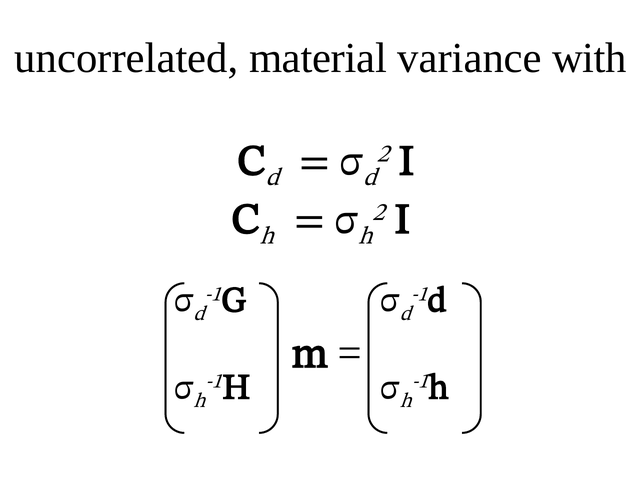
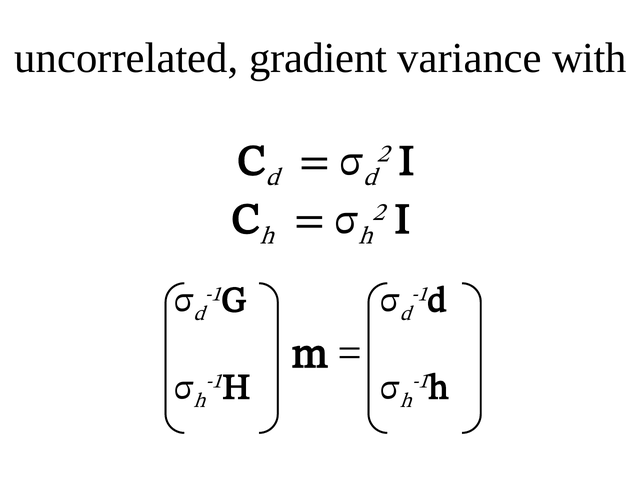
material: material -> gradient (318, 58)
